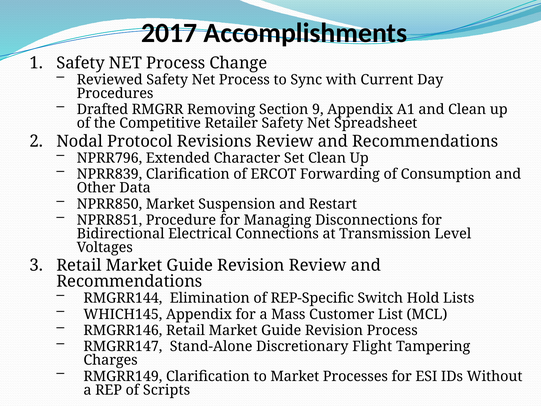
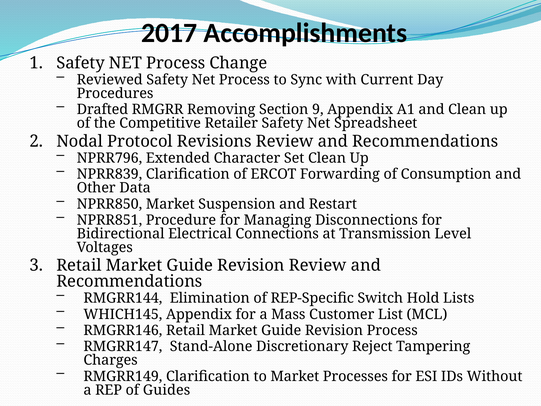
Flight: Flight -> Reject (372, 346)
Scripts: Scripts -> Guides (167, 390)
